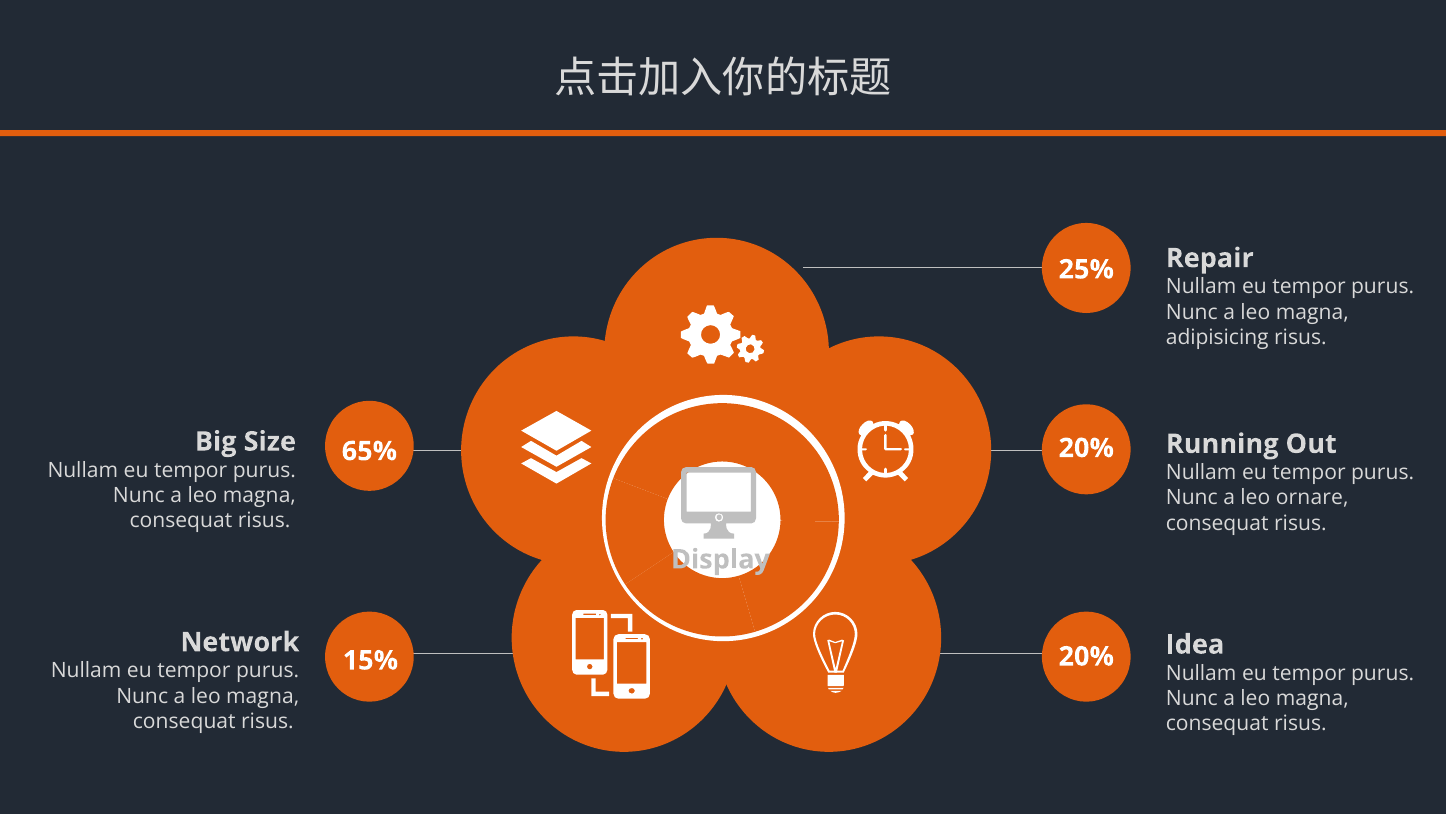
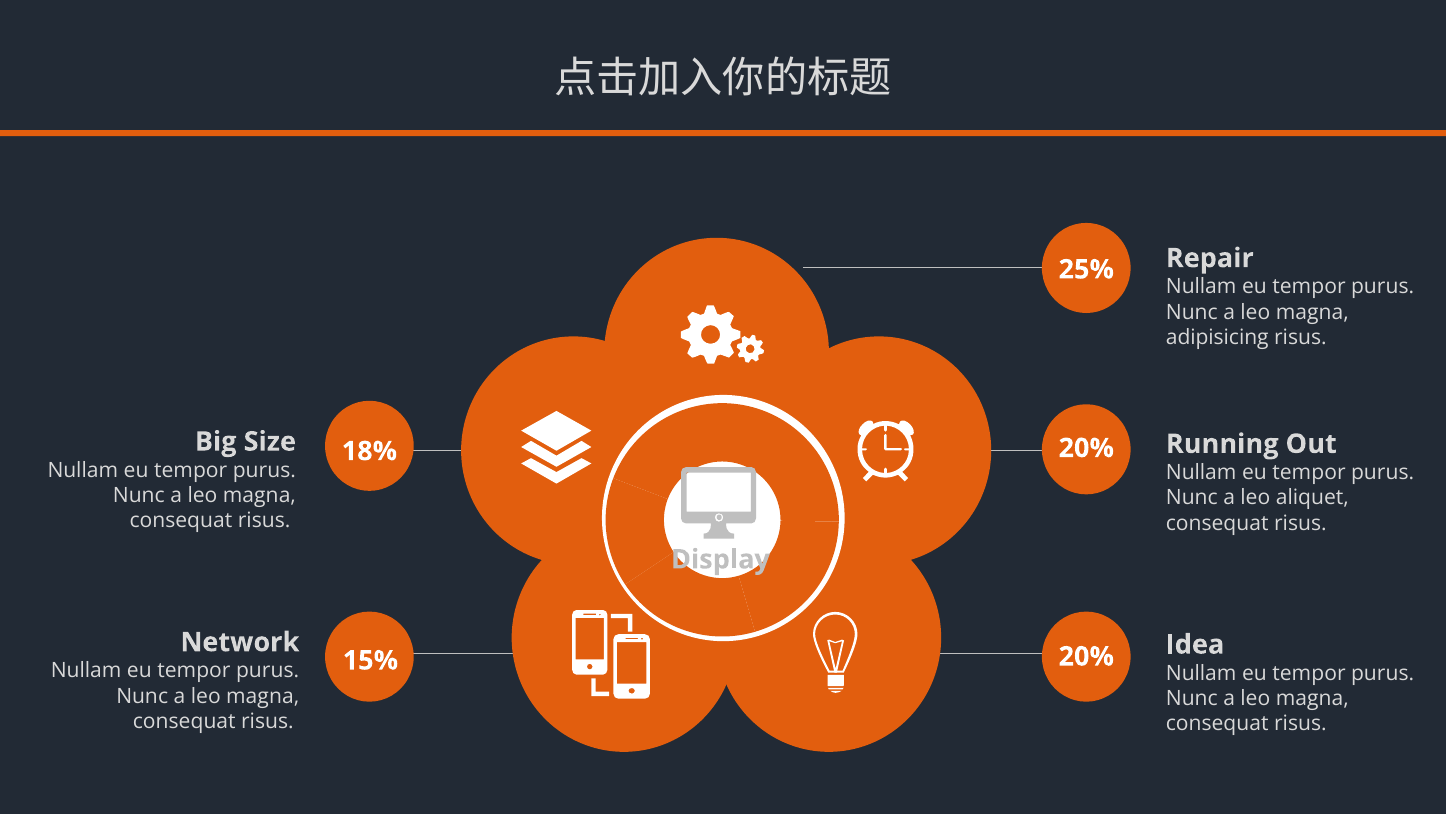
65%: 65% -> 18% (369, 451)
ornare: ornare -> aliquet (1312, 498)
